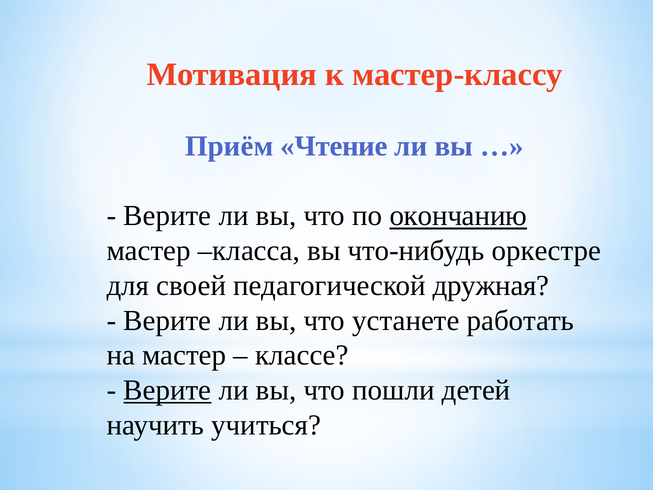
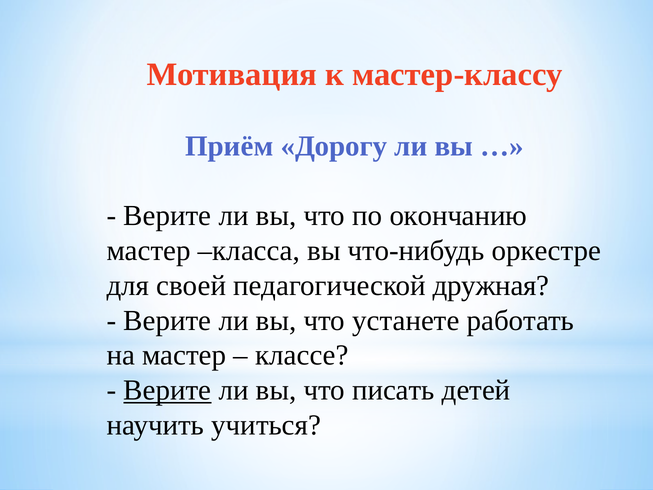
Чтение: Чтение -> Дорогу (334, 146)
окончанию underline: present -> none (458, 216)
пошли: пошли -> писать (393, 390)
